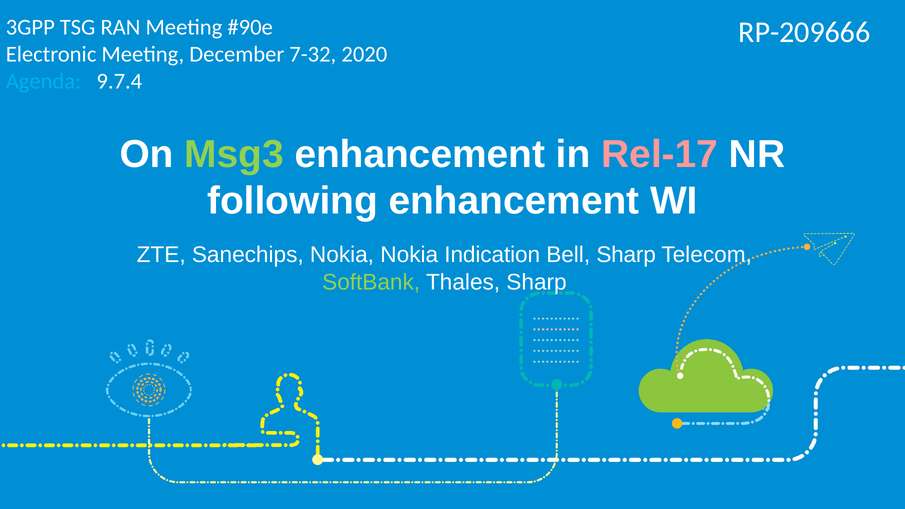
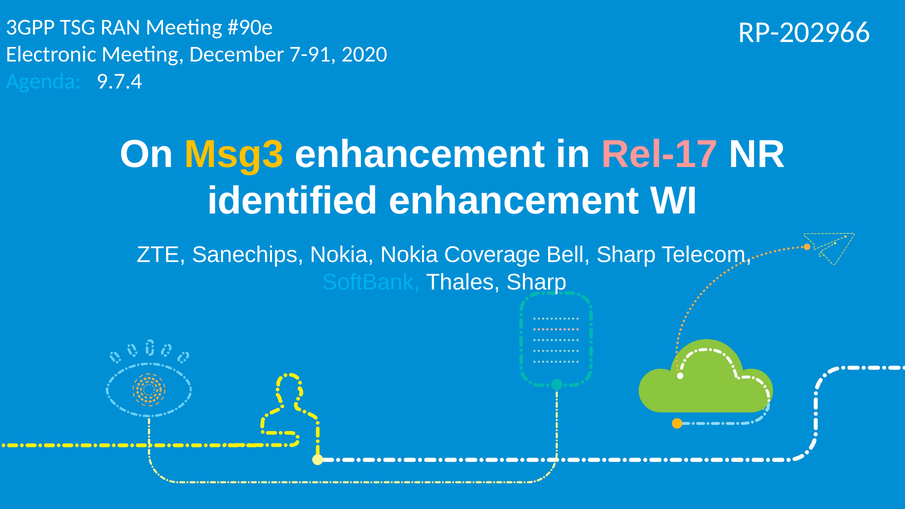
RP-209666: RP-209666 -> RP-202966 (804, 32)
7-32: 7-32 -> 7-91 (313, 54)
Msg3 colour: light green -> yellow (234, 154)
following: following -> identified (293, 201)
Indication: Indication -> Coverage (492, 255)
SoftBank colour: light green -> light blue (371, 282)
